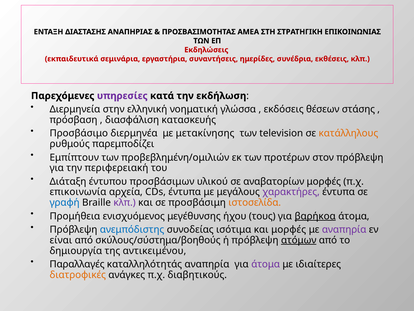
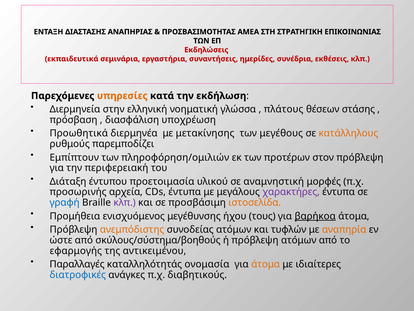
υπηρεσίες colour: purple -> orange (122, 96)
εκδόσεις: εκδόσεις -> πλάτους (284, 109)
κατασκευής: κατασκευής -> υποχρέωση (189, 120)
Προσβάσιμο: Προσβάσιμο -> Προωθητικά (79, 133)
television: television -> μεγέθους (281, 133)
προβεβλημένη/ομιλιών: προβεβλημένη/ομιλιών -> πληροφόρηση/ομιλιών (175, 157)
προσβάσιμων: προσβάσιμων -> προετοιμασία (162, 181)
αναβατορίων: αναβατορίων -> αναμνηστική (274, 181)
επικοινωνία: επικοινωνία -> προσωρινής (78, 192)
ανεμπόδιστης colour: blue -> orange (132, 229)
συνοδείας ισότιμα: ισότιμα -> ατόμων (234, 229)
και μορφές: μορφές -> τυφλών (289, 229)
αναπηρία colour: purple -> orange (344, 229)
είναι: είναι -> ώστε (61, 240)
ατόμων underline: present -> none (299, 240)
δημιουργία: δημιουργία -> εφαρμογής (76, 250)
καταλληλότητάς αναπηρία: αναπηρία -> ονομασία (207, 264)
άτομα colour: purple -> orange (266, 264)
διατροφικές colour: orange -> blue (78, 274)
